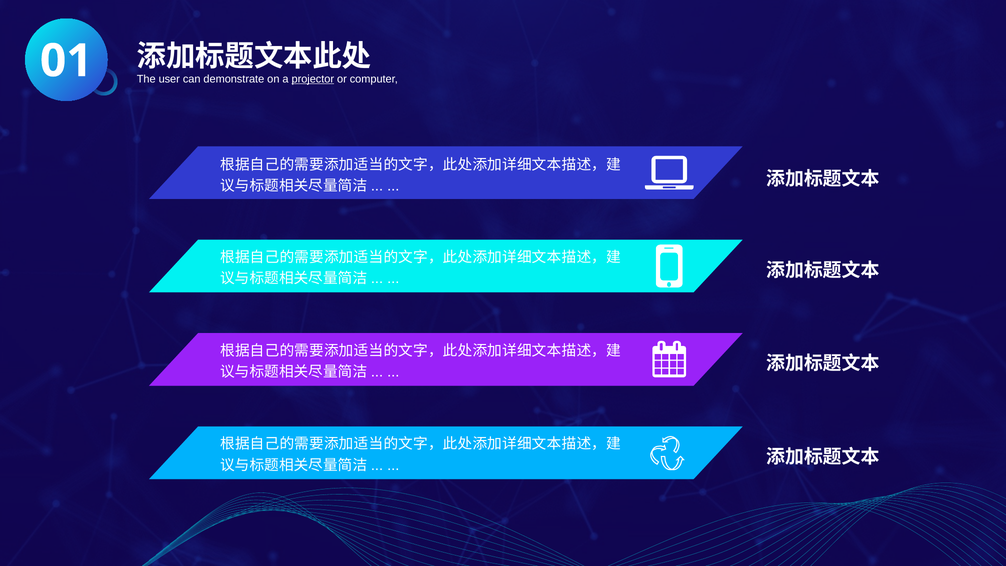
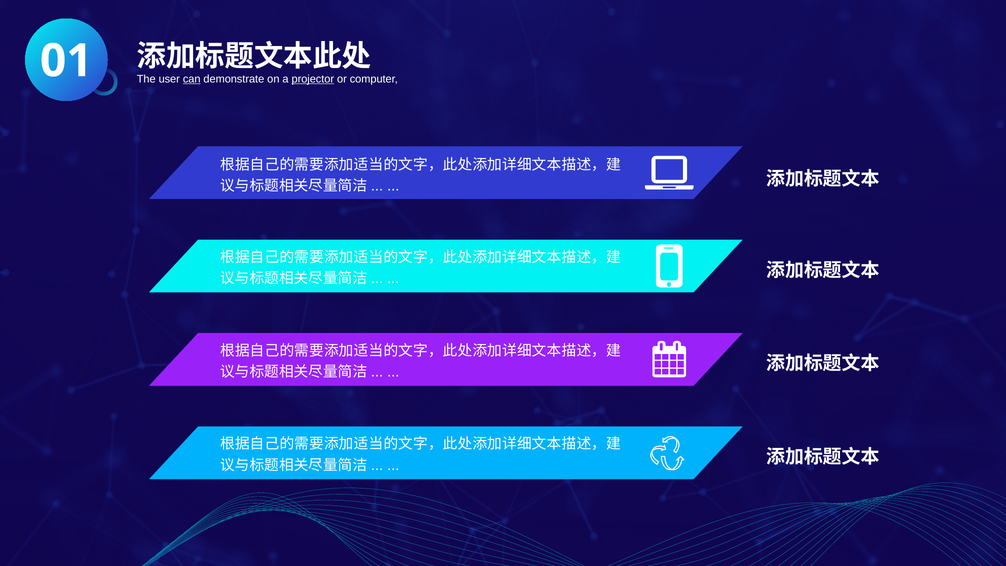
can underline: none -> present (192, 79)
